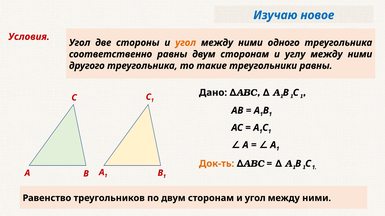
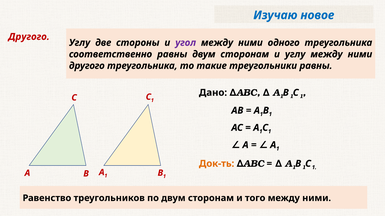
Условия: Условия -> Другого (29, 37)
Угол: Угол -> Углу (80, 43)
угол colour: orange -> purple (186, 43)
сторонам и угол: угол -> того (255, 199)
